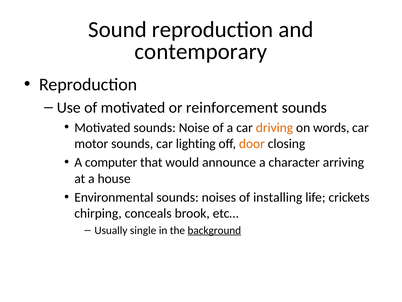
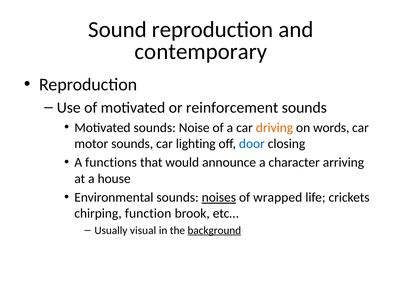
door colour: orange -> blue (252, 143)
computer: computer -> functions (111, 162)
noises underline: none -> present (219, 197)
installing: installing -> wrapped (278, 197)
conceals: conceals -> function (148, 213)
single: single -> visual (143, 230)
